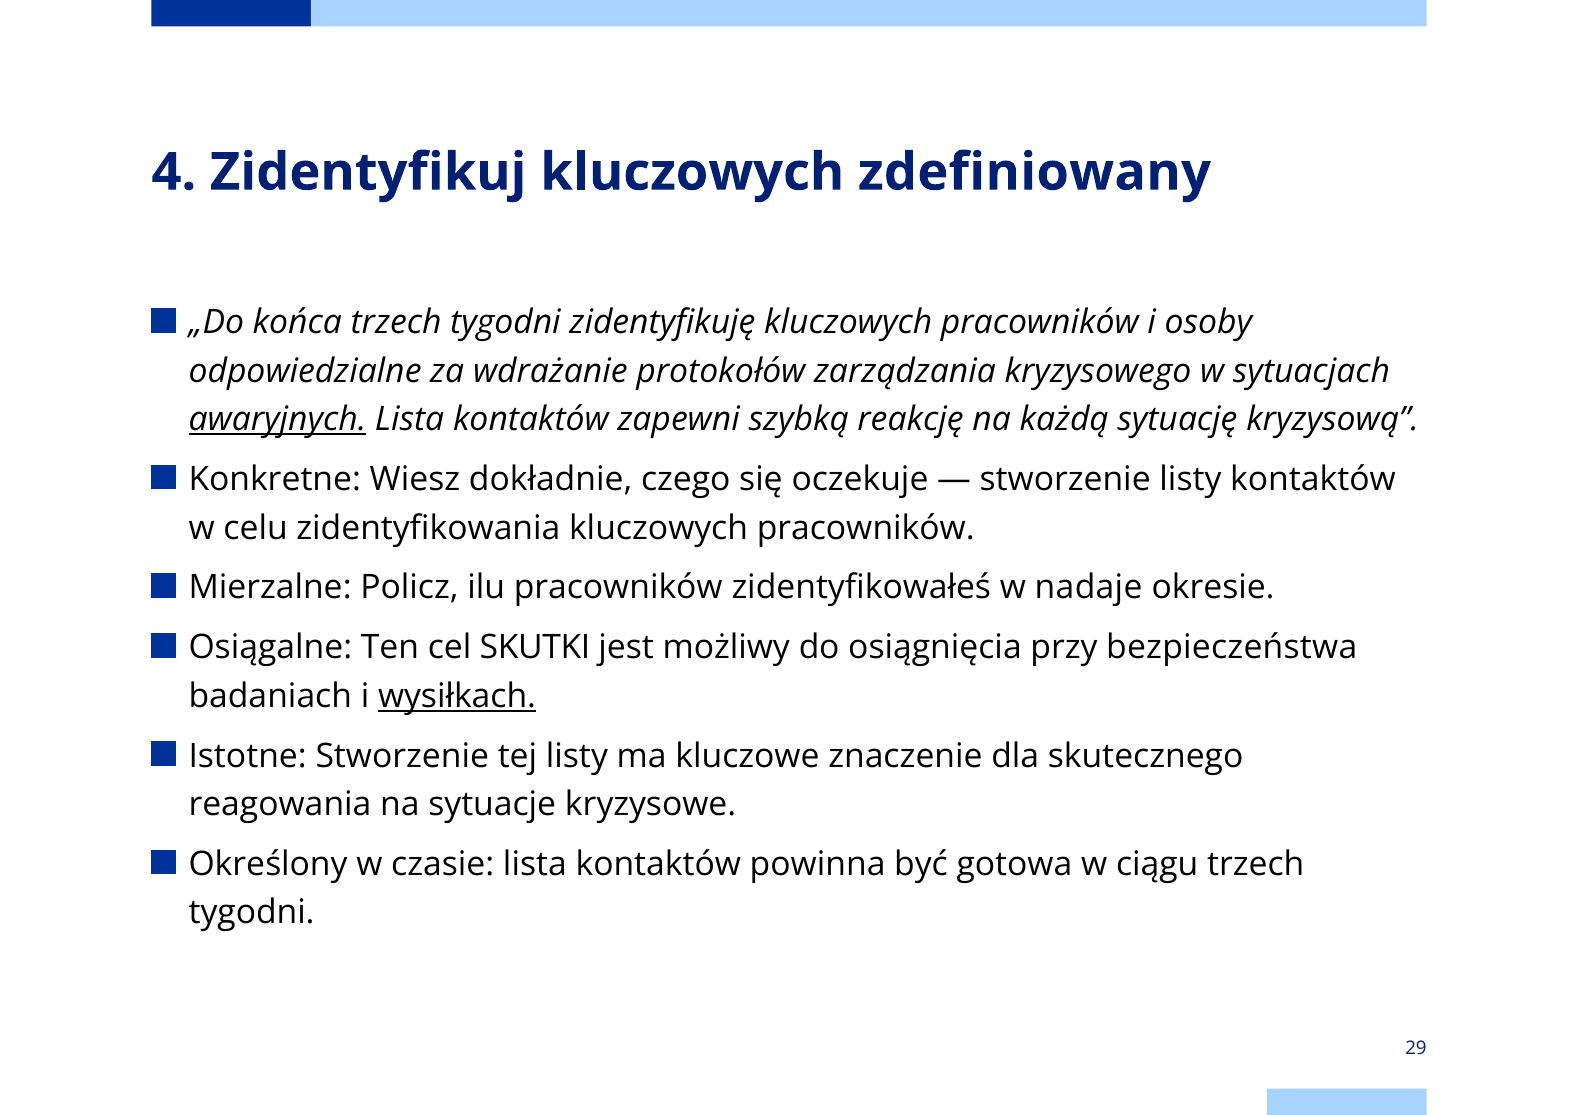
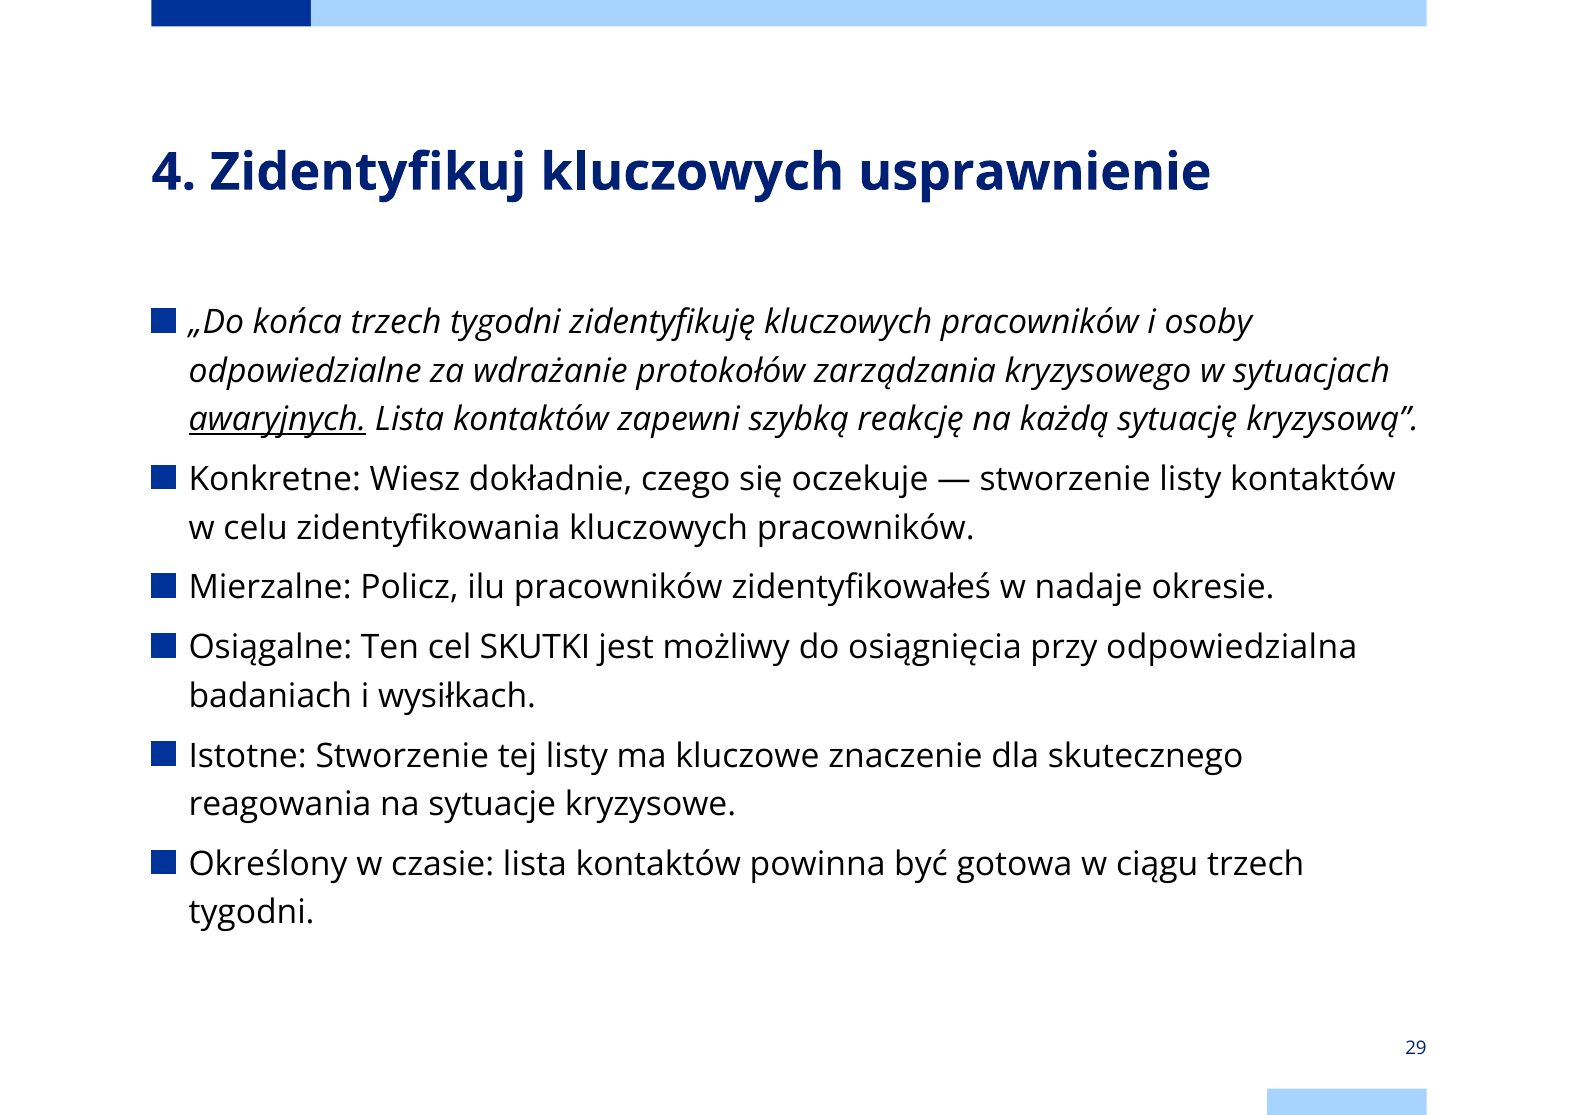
zdefiniowany: zdefiniowany -> usprawnienie (1035, 172)
bezpieczeństwa: bezpieczeństwa -> odpowiedzialna (1232, 648)
wysiłkach underline: present -> none (457, 697)
